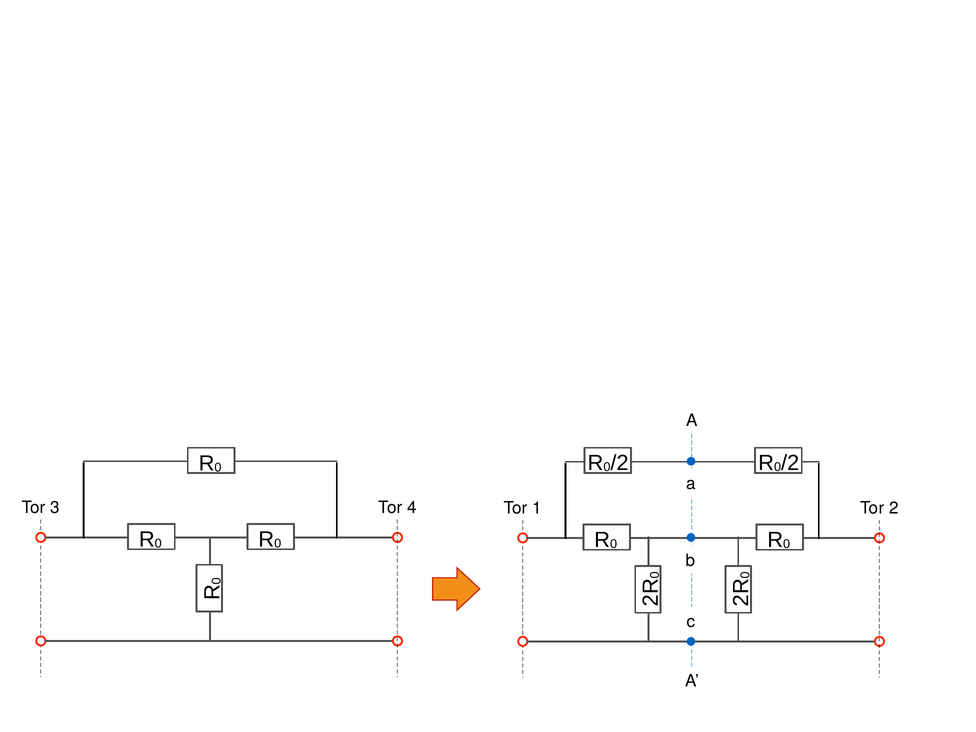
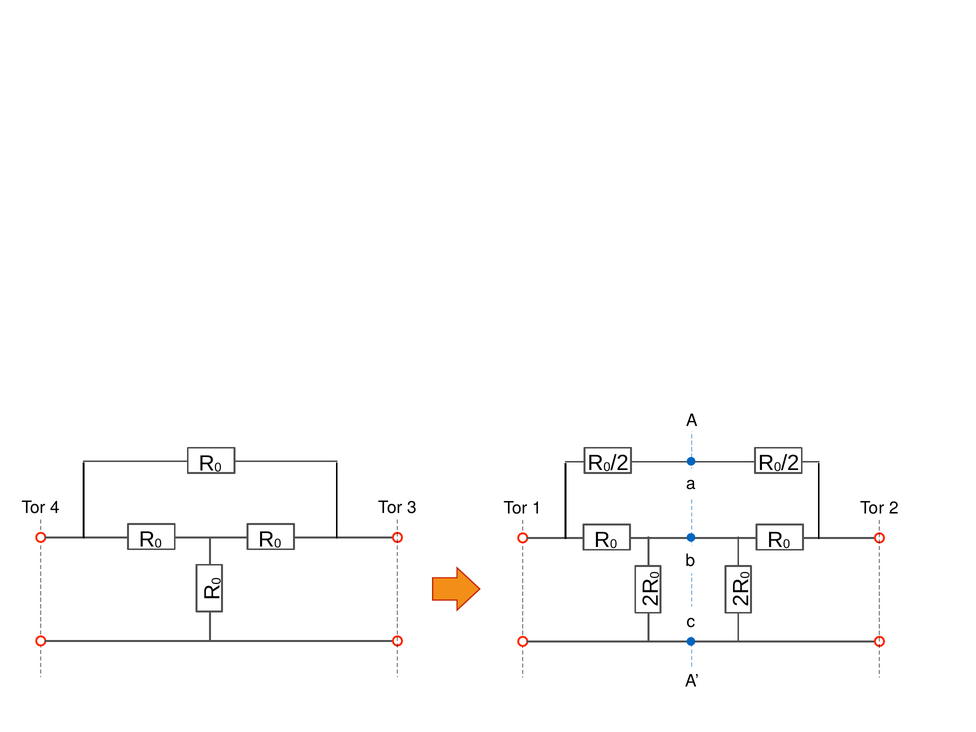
3: 3 -> 4 (55, 508)
4: 4 -> 3 (412, 508)
